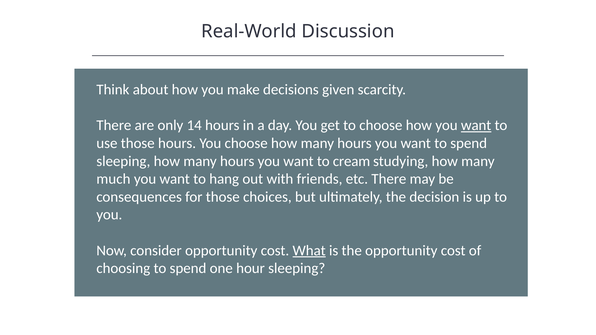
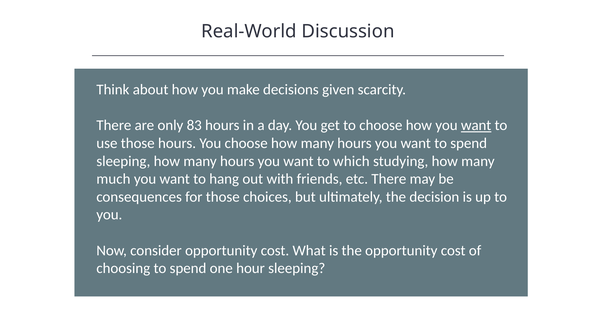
14: 14 -> 83 (194, 125)
cream: cream -> which (351, 161)
What underline: present -> none (309, 251)
